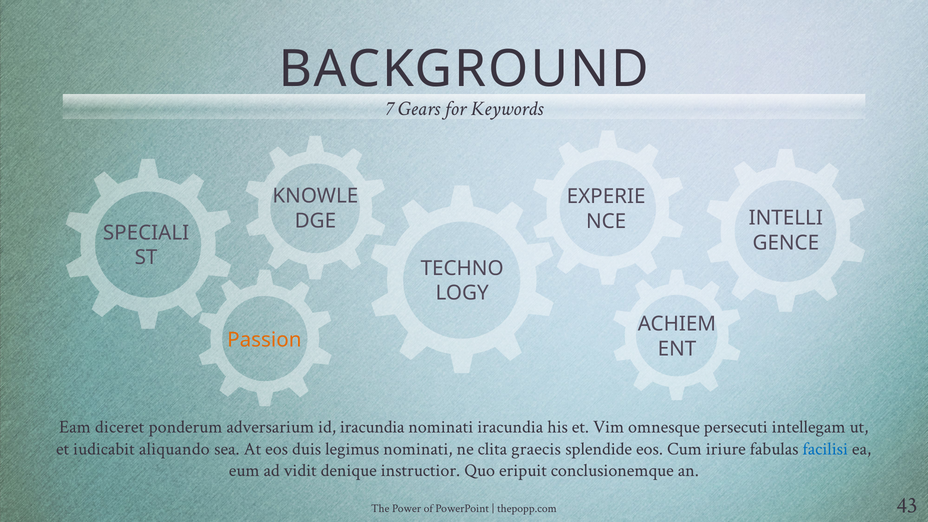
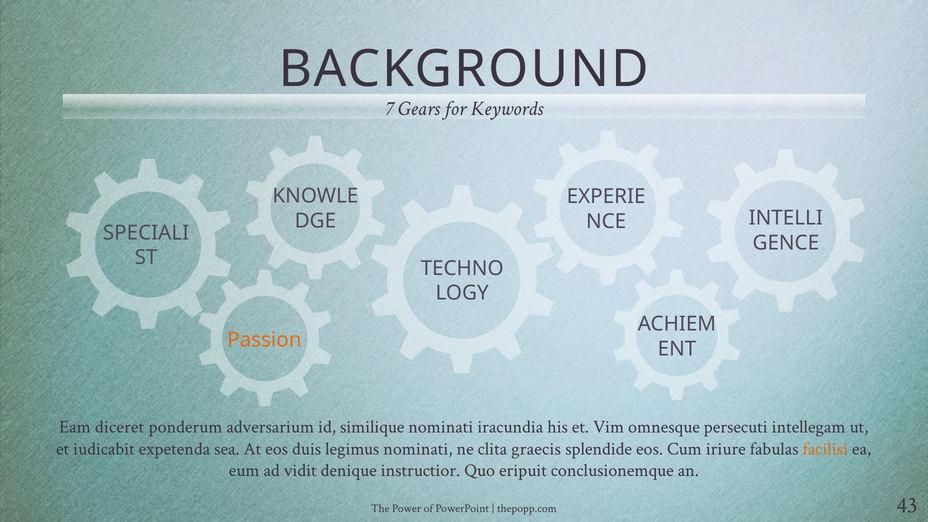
id iracundia: iracundia -> similique (372, 427)
aliquando: aliquando -> expetenda (174, 449)
facilisi colour: blue -> orange (825, 449)
